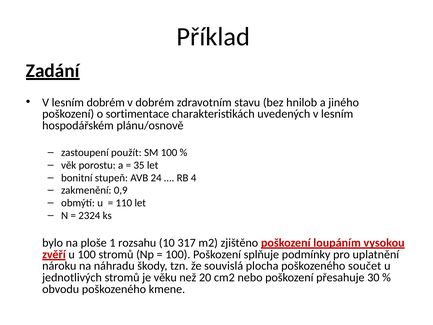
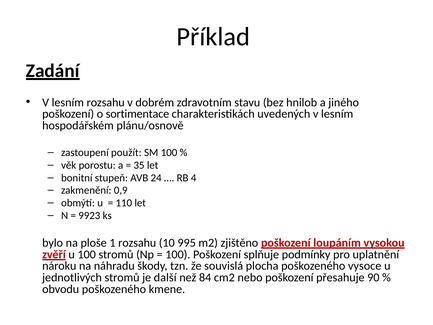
lesním dobrém: dobrém -> rozsahu (106, 102)
2324: 2324 -> 9923 (89, 215)
317: 317 -> 995 (187, 243)
součet: součet -> vysoce (365, 266)
věku: věku -> další (165, 277)
20: 20 -> 84 (205, 277)
30: 30 -> 90 (373, 277)
